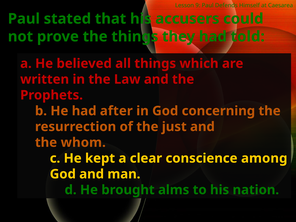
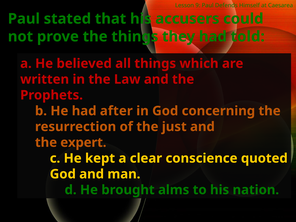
whom: whom -> expert (83, 142)
among: among -> quoted (264, 158)
